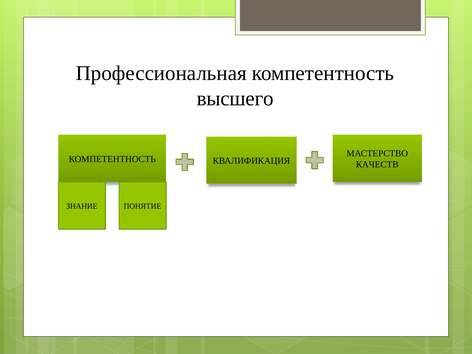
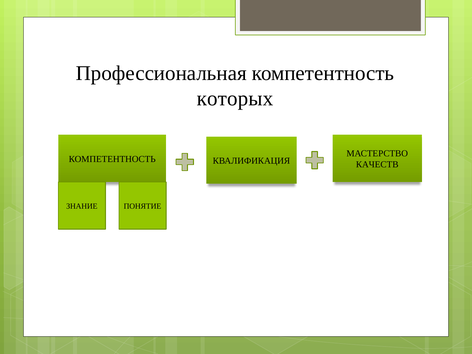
высшего: высшего -> которых (235, 99)
